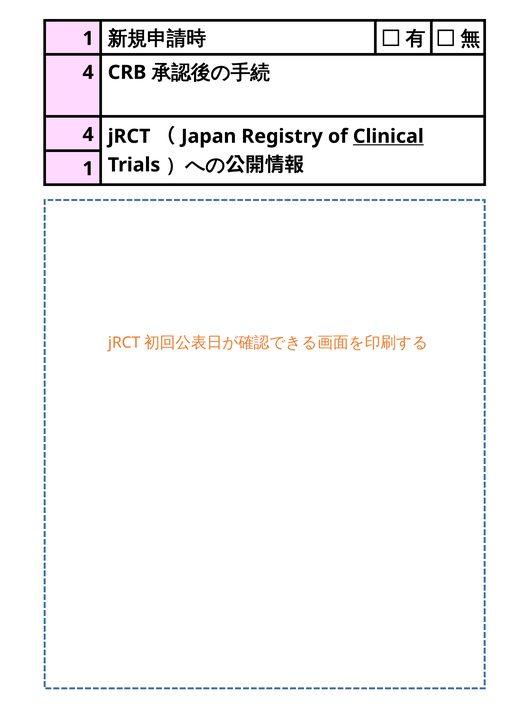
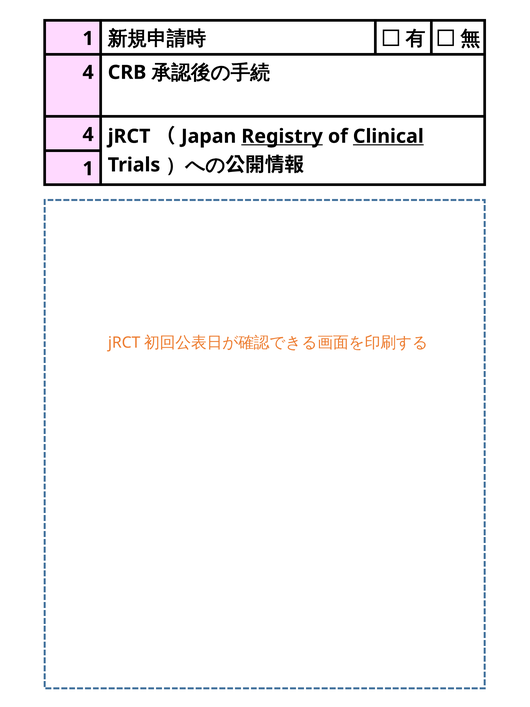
Registry underline: none -> present (282, 136)
